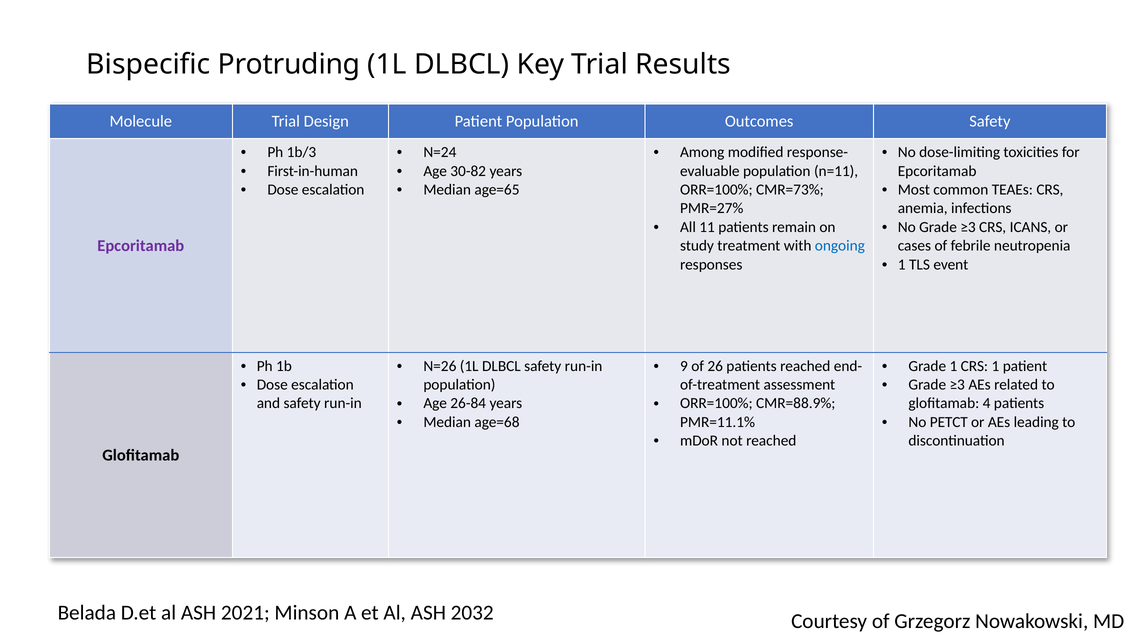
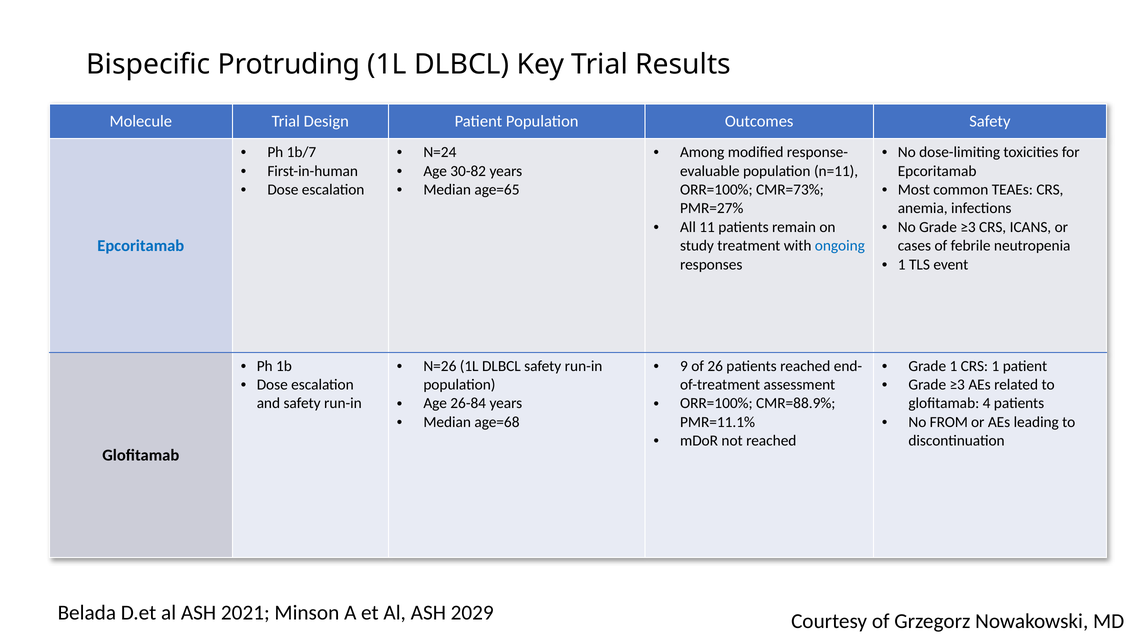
1b/3: 1b/3 -> 1b/7 (301, 152)
Epcoritamab colour: purple -> blue (141, 246)
PETCT: PETCT -> FROM (949, 422)
2032: 2032 -> 2029 (472, 613)
